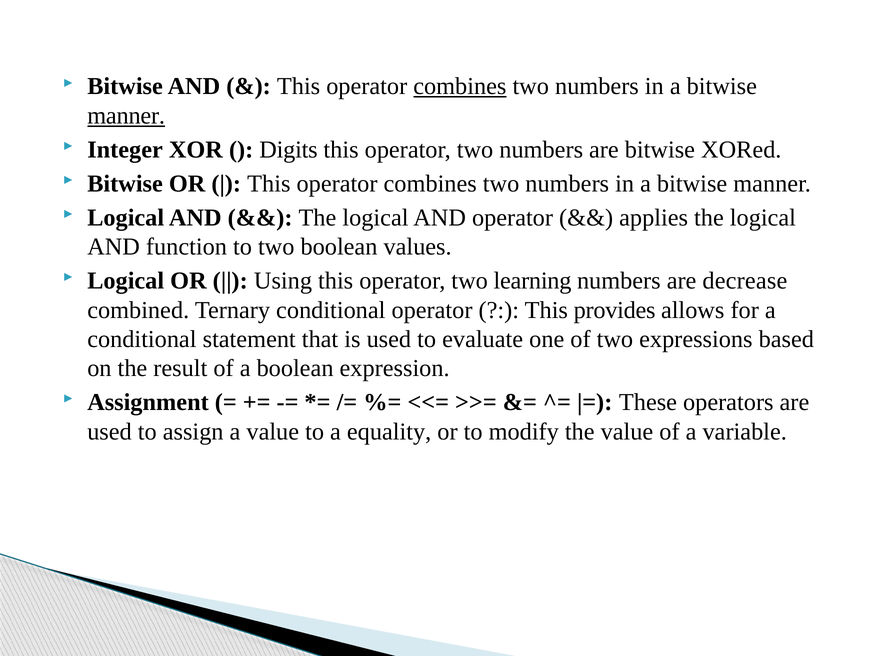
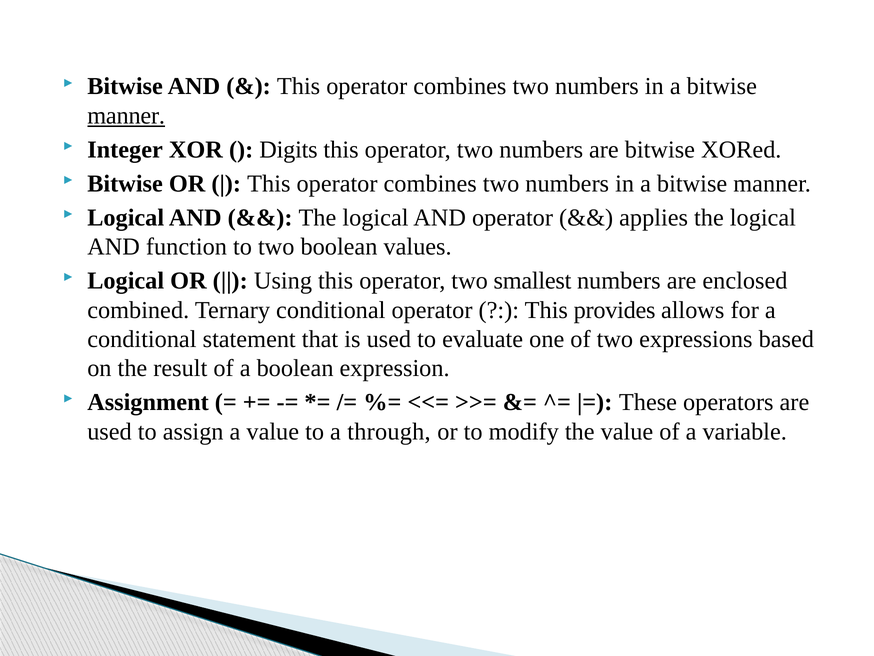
combines underline: present -> none (460, 86)
learning: learning -> smallest (533, 281)
decrease: decrease -> enclosed (745, 281)
equality: equality -> through (389, 431)
